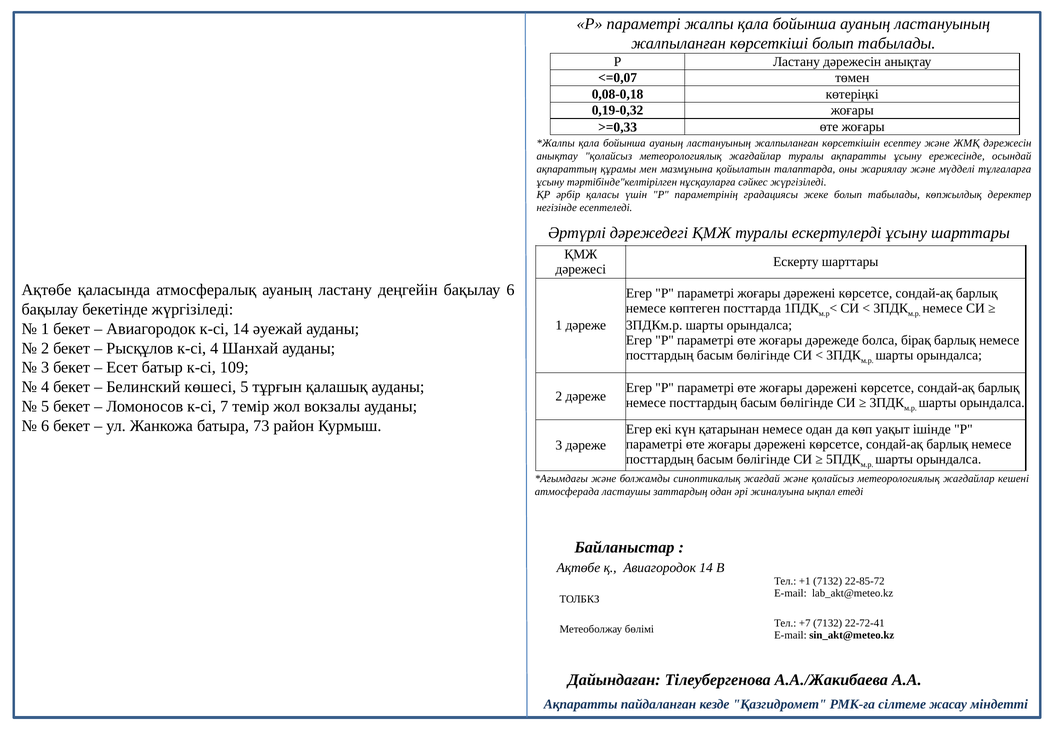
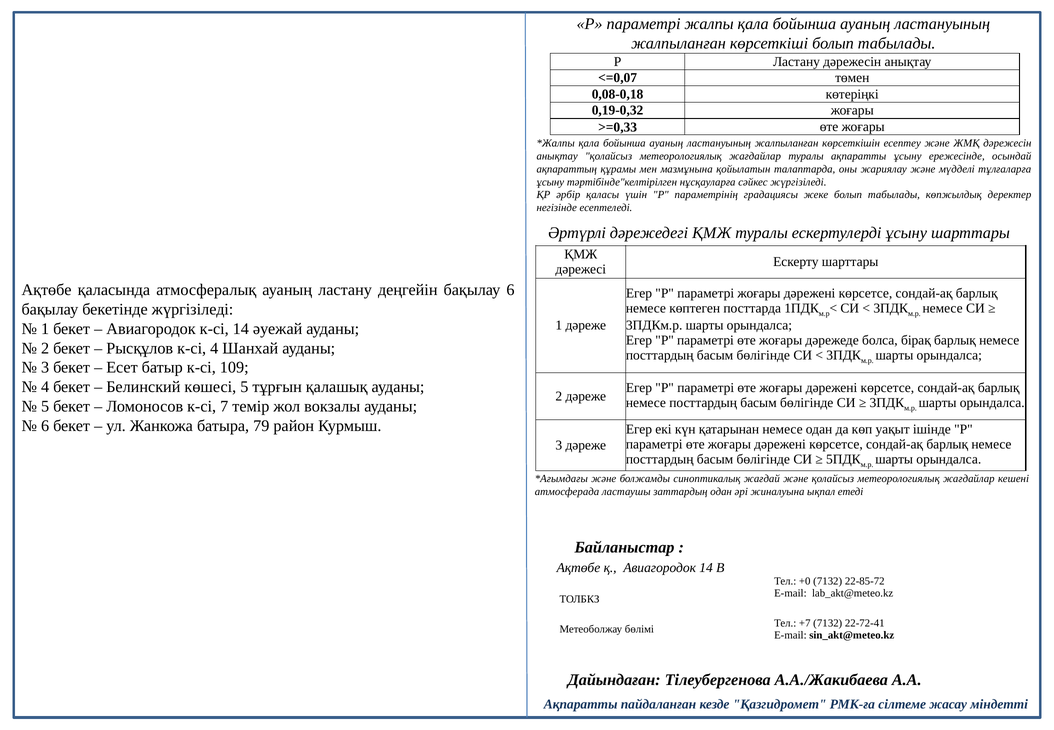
73: 73 -> 79 (261, 426)
+1: +1 -> +0 (805, 581)
